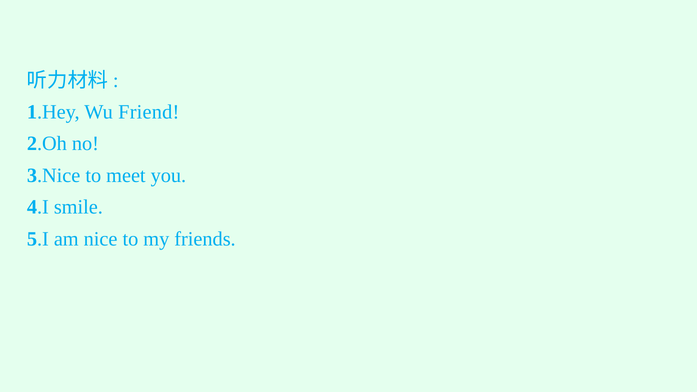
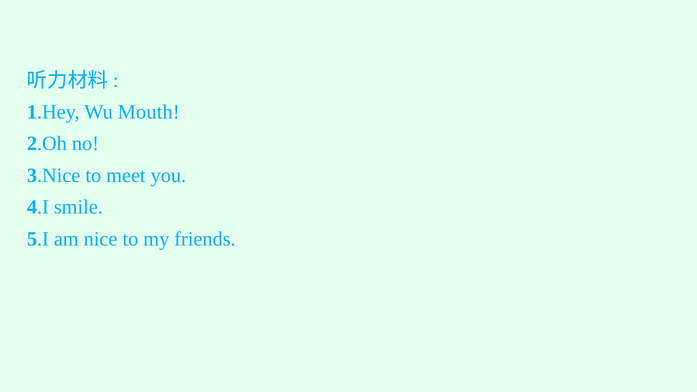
Friend: Friend -> Mouth (149, 112)
